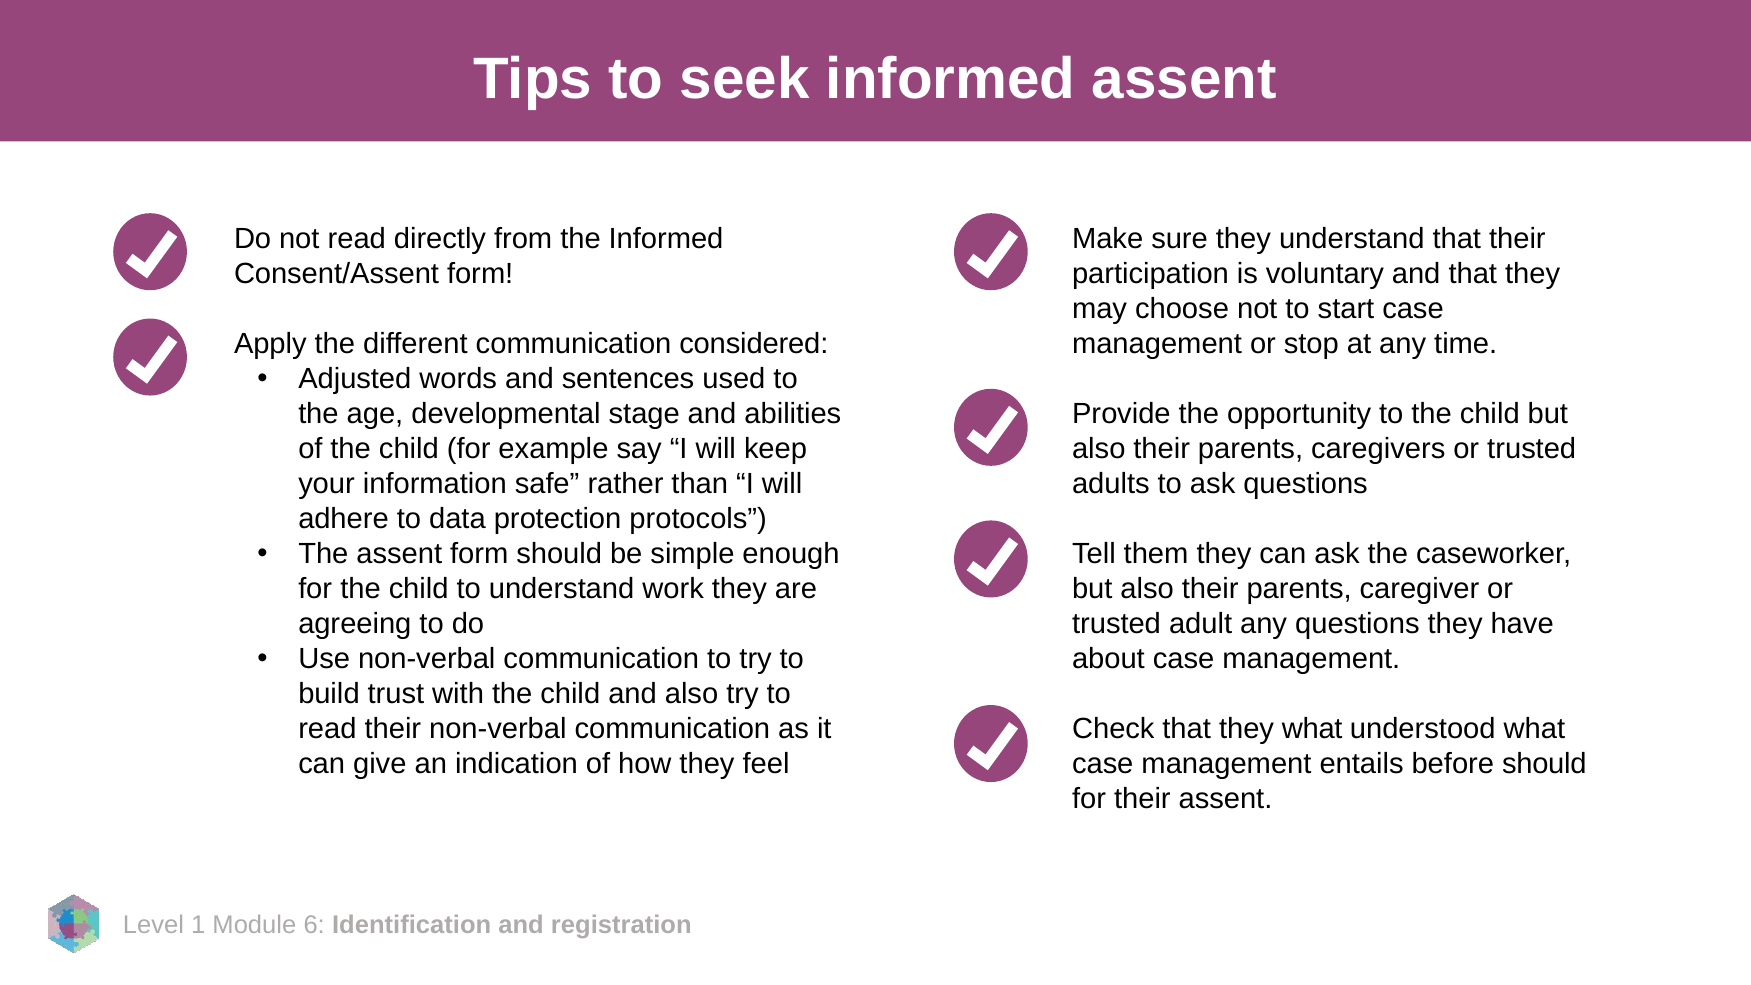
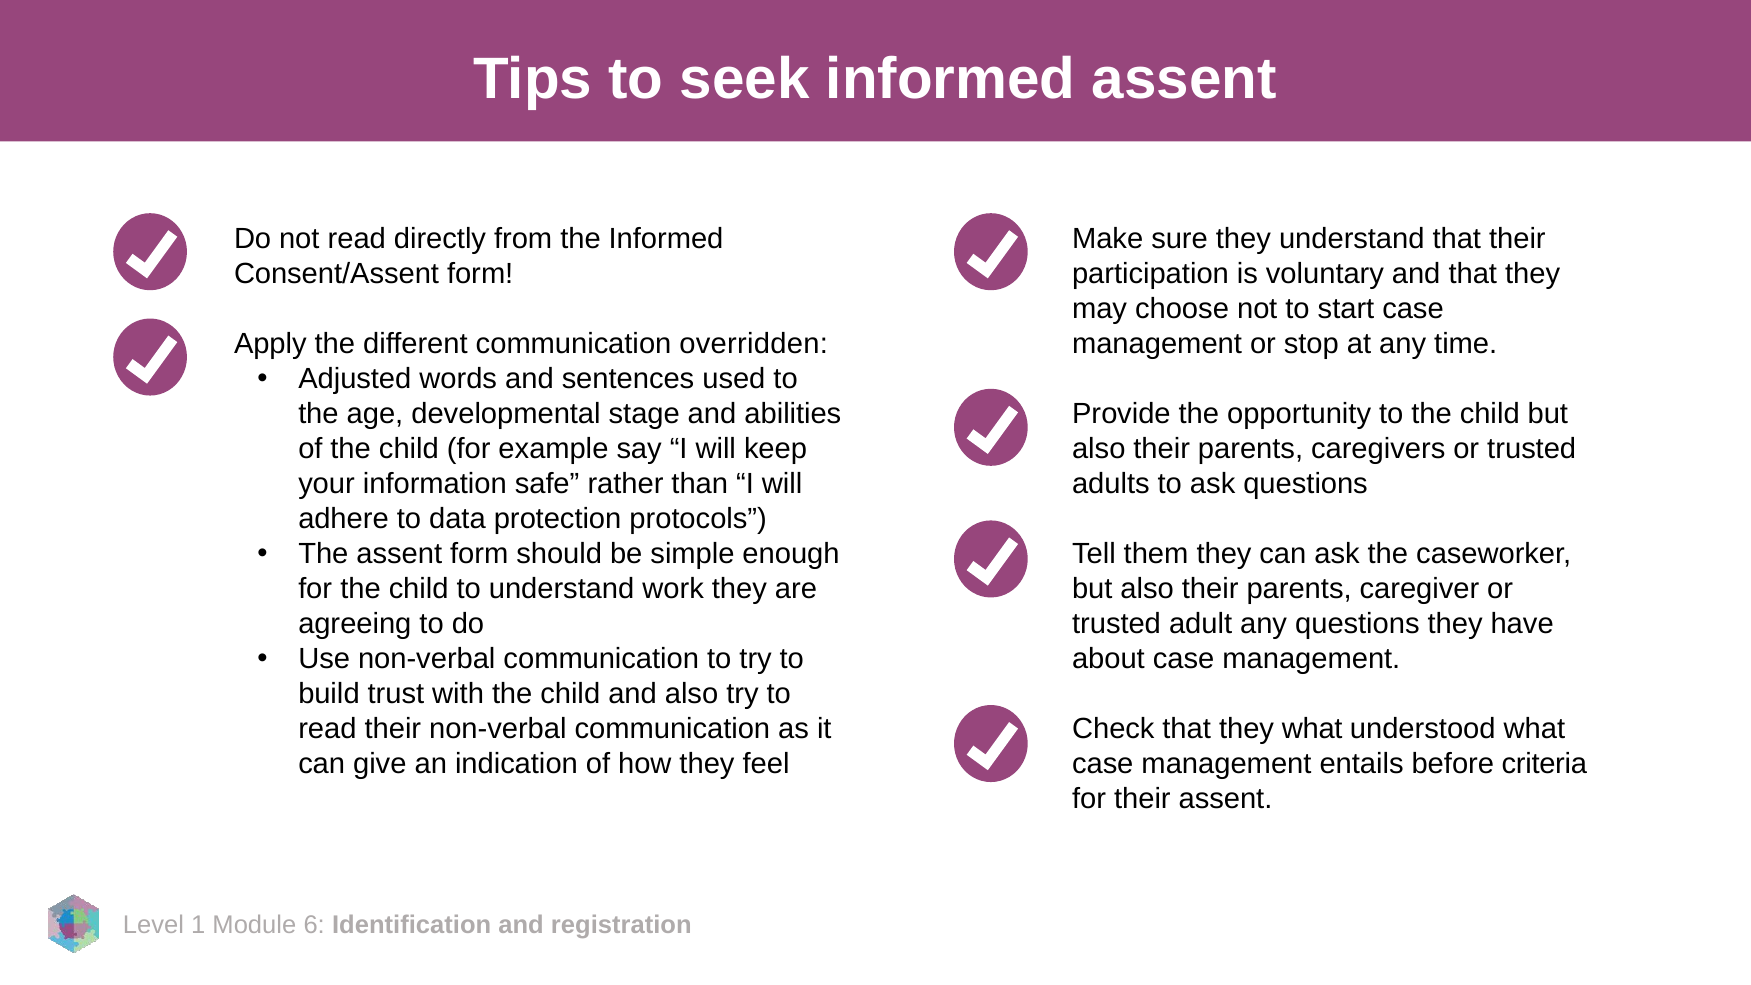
considered: considered -> overridden (754, 344)
before should: should -> criteria (1544, 764)
